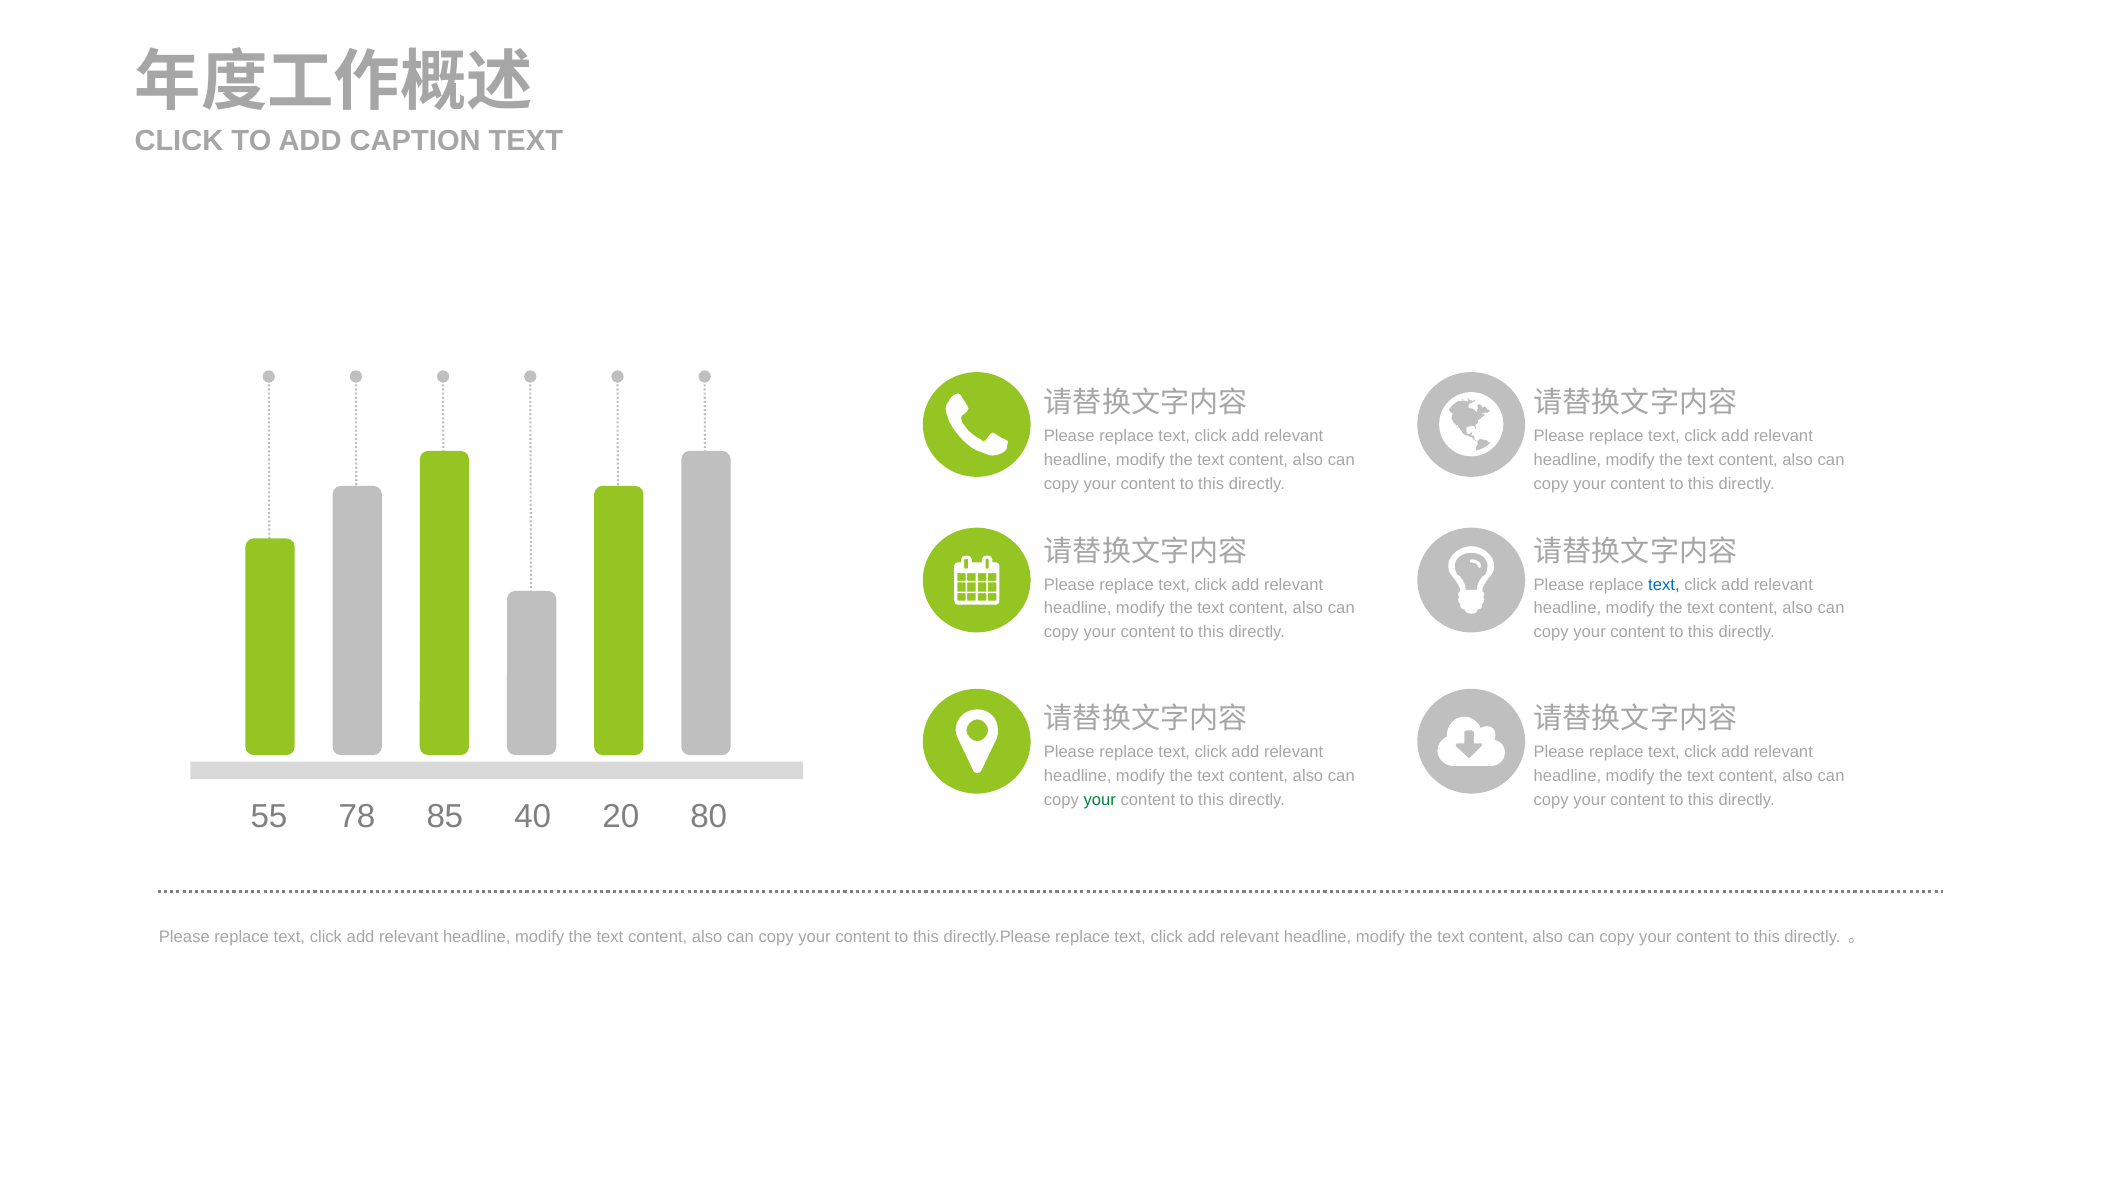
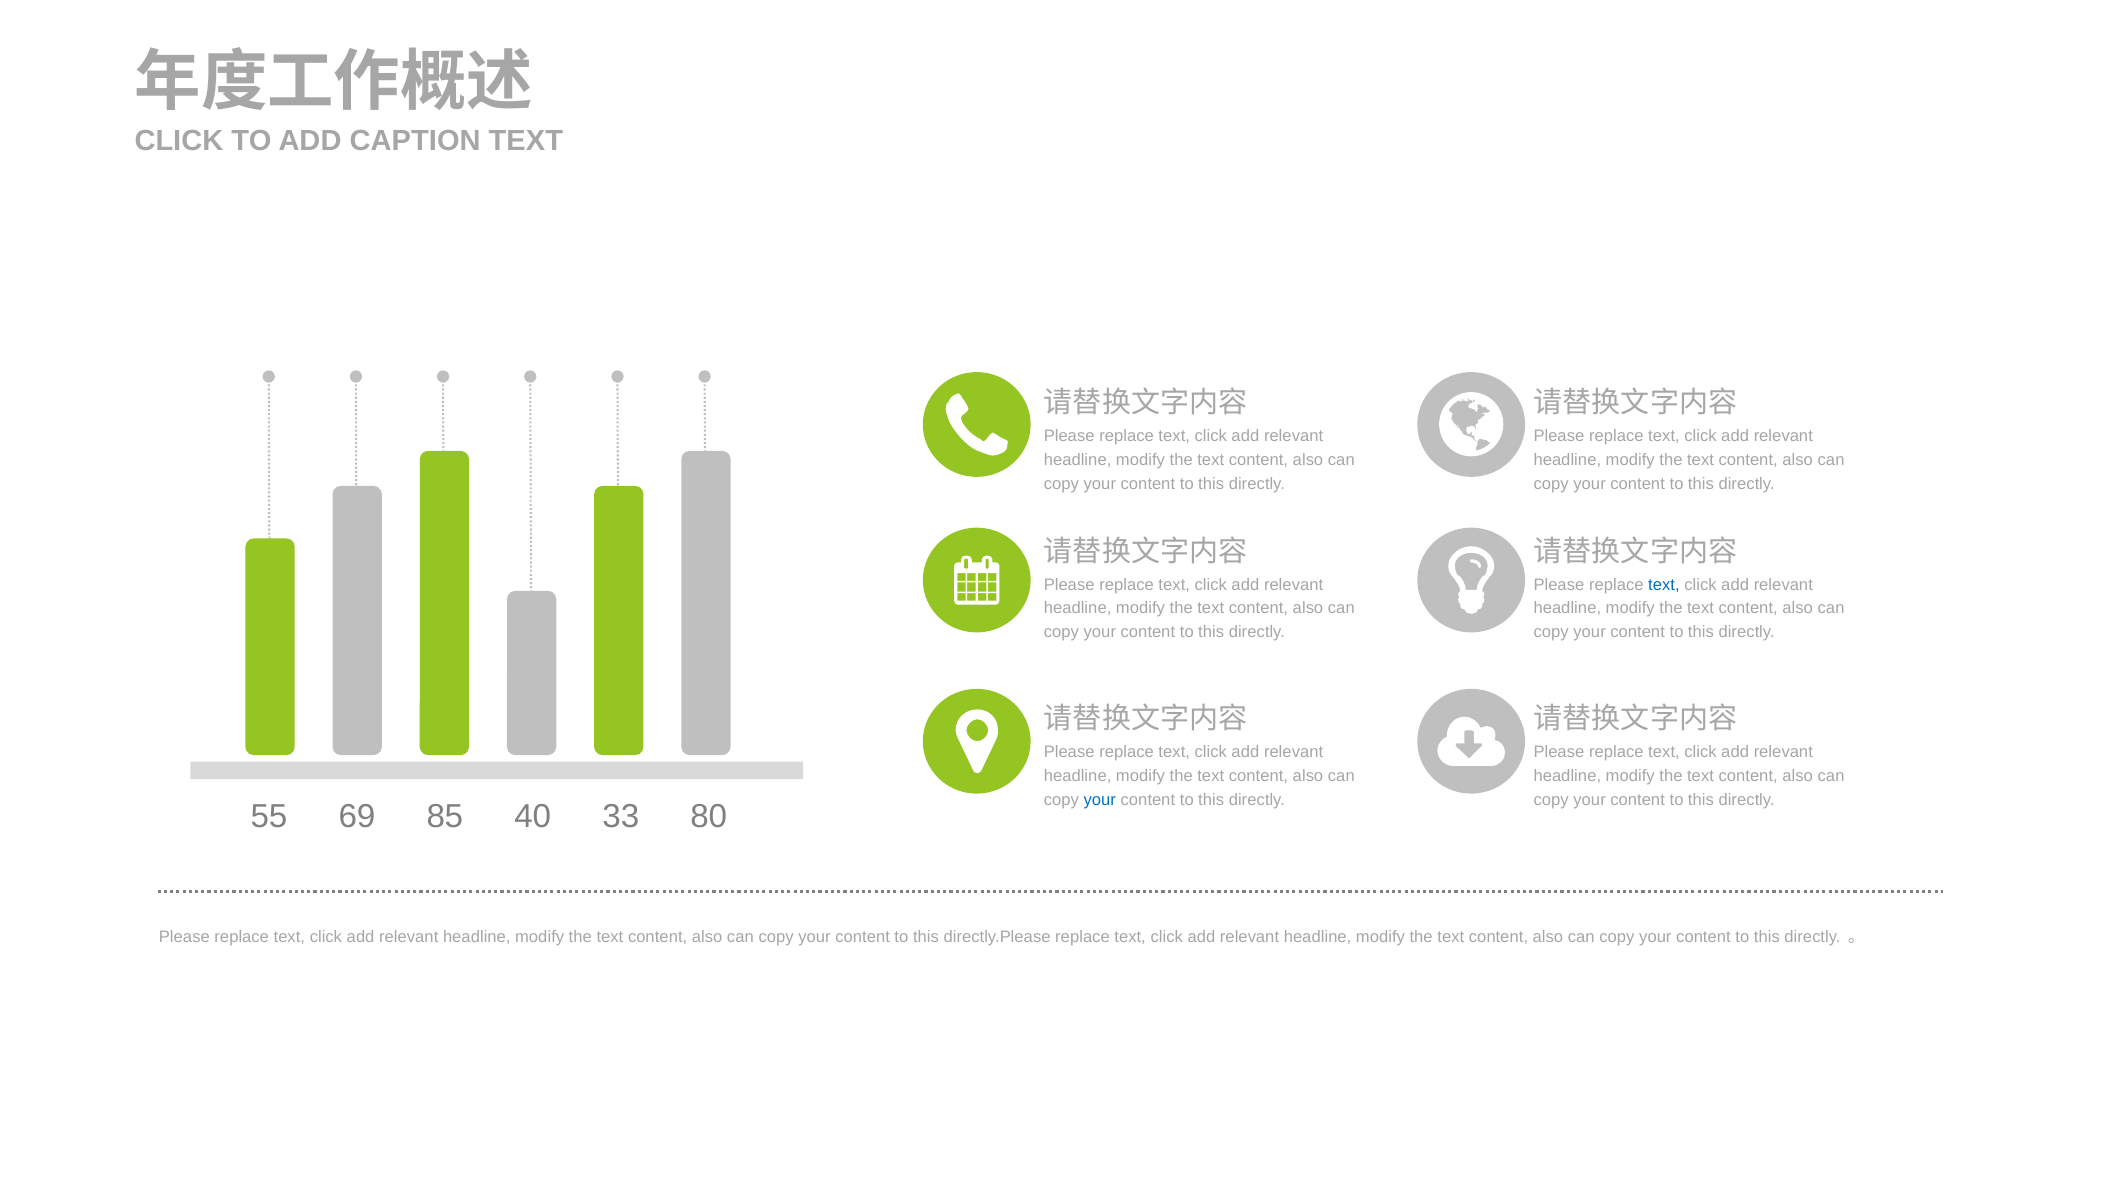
your colour: green -> blue (1100, 800)
78: 78 -> 69 (357, 816)
20: 20 -> 33 (621, 816)
